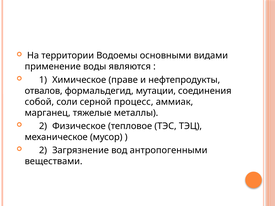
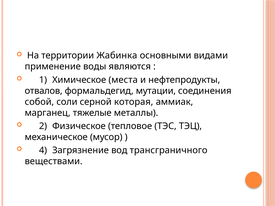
Водоемы: Водоемы -> Жабинка (117, 56)
праве: праве -> места (123, 80)
процесс: процесс -> которая (134, 102)
2: 2 -> 4 (43, 151)
антропогенными: антропогенными -> трансграничного (169, 151)
